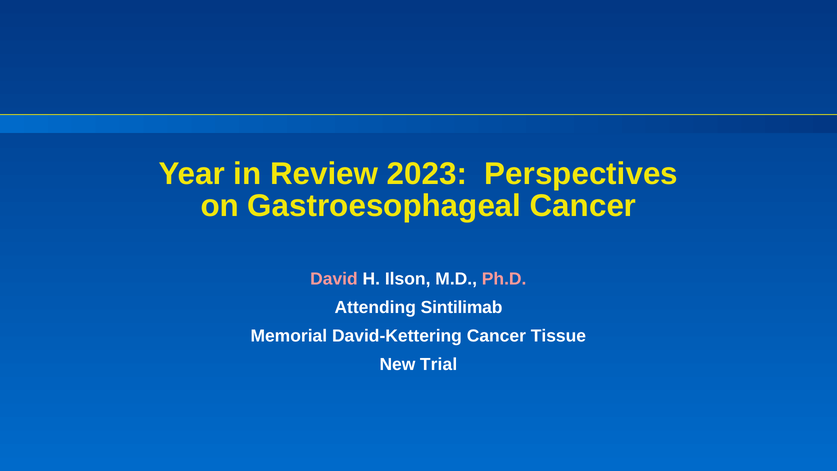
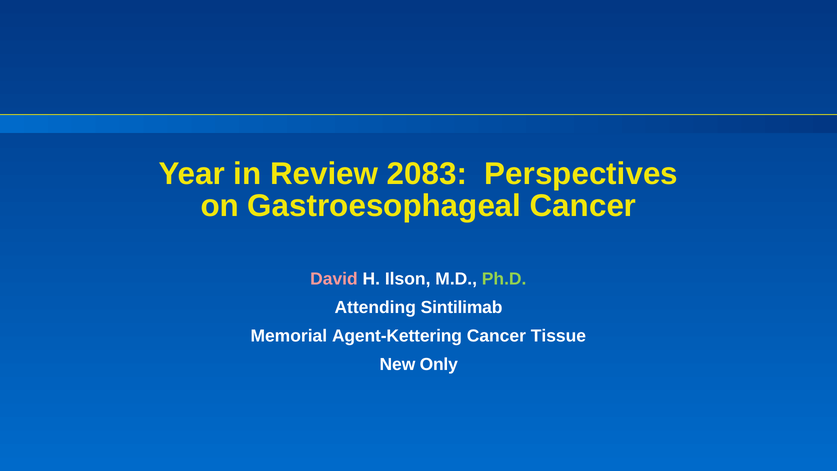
2023: 2023 -> 2083 (427, 174)
Ph.D colour: pink -> light green (504, 279)
David-Kettering: David-Kettering -> Agent-Kettering (397, 336)
Trial: Trial -> Only (439, 364)
